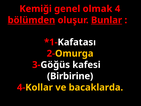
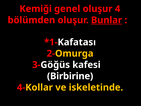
genel olmak: olmak -> oluşur (98, 9)
bölümden underline: present -> none (31, 20)
bacaklarda: bacaklarda -> iskeletinde (96, 87)
